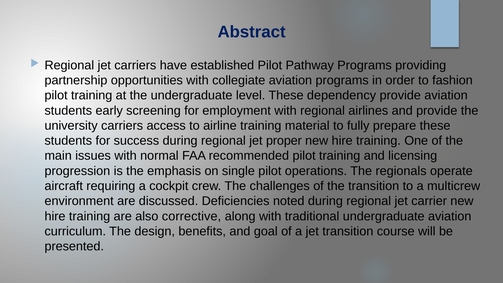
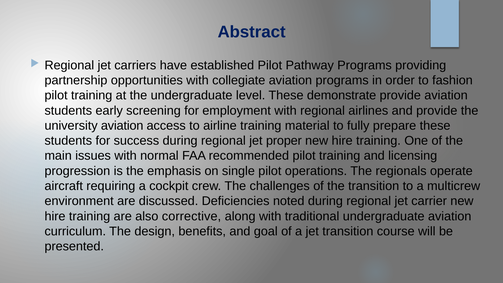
dependency: dependency -> demonstrate (342, 95)
university carriers: carriers -> aviation (122, 126)
